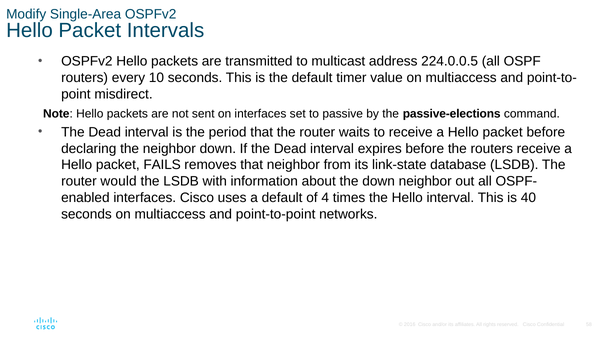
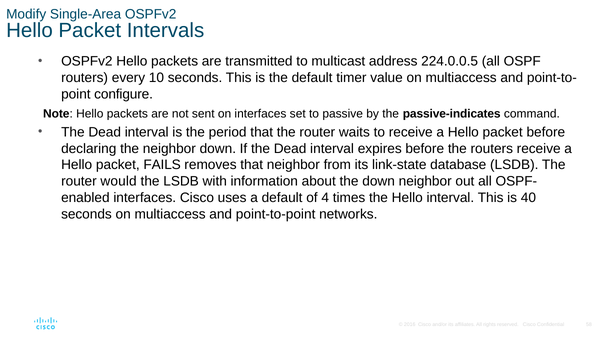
misdirect: misdirect -> configure (124, 94)
passive-elections: passive-elections -> passive-indicates (452, 114)
